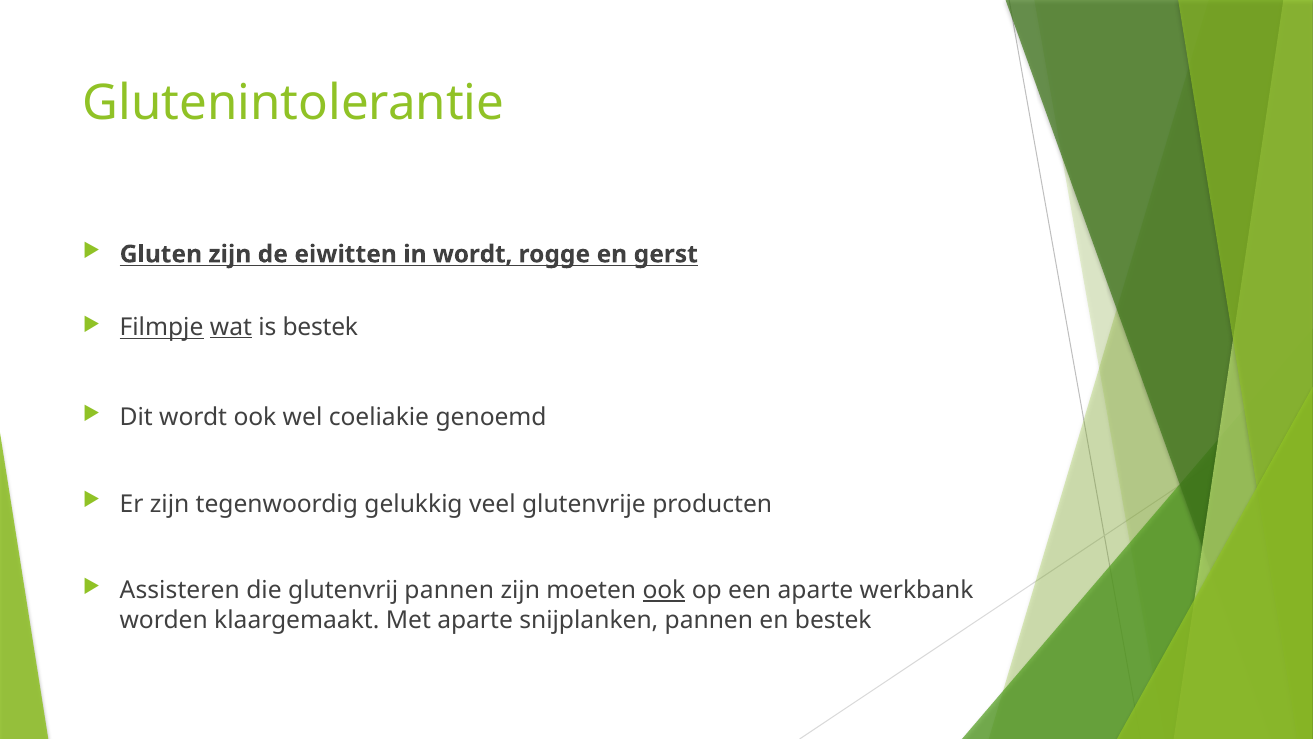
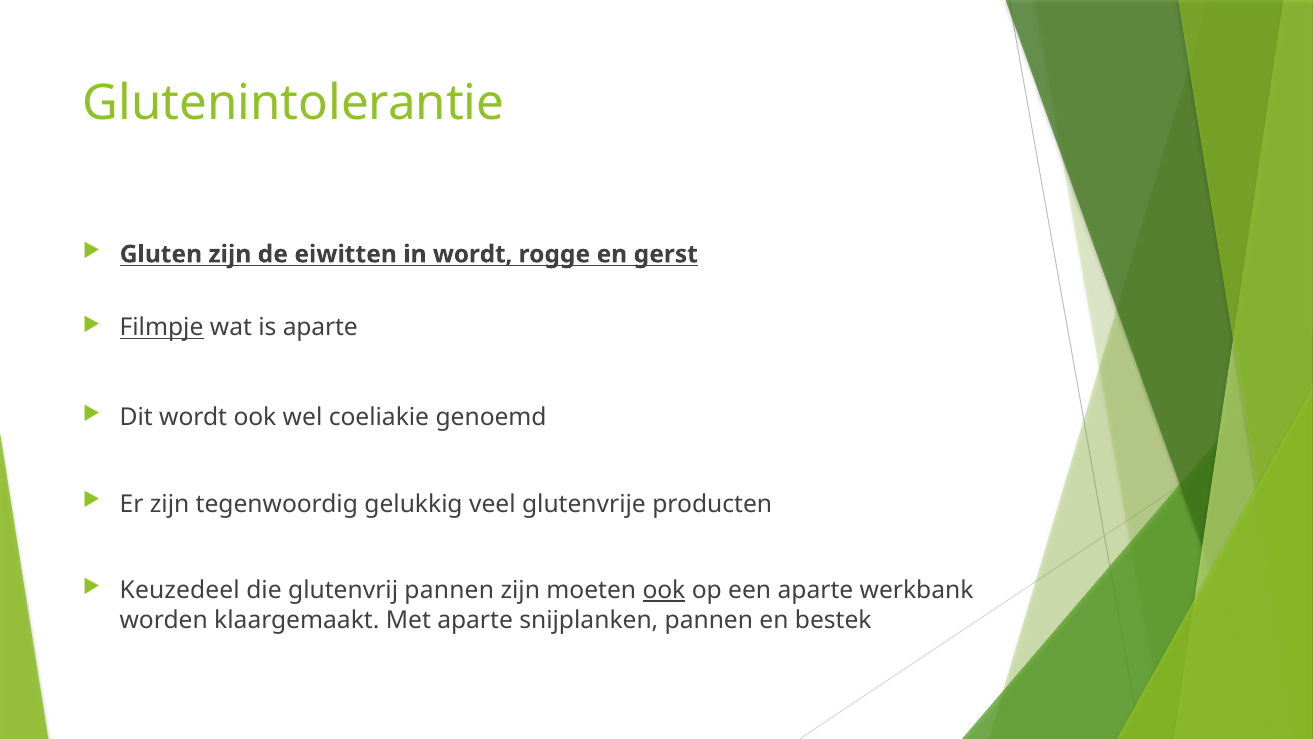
wat underline: present -> none (231, 327)
is bestek: bestek -> aparte (320, 327)
Assisteren: Assisteren -> Keuzedeel (180, 590)
